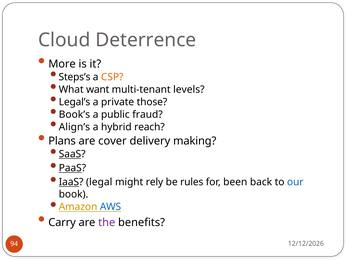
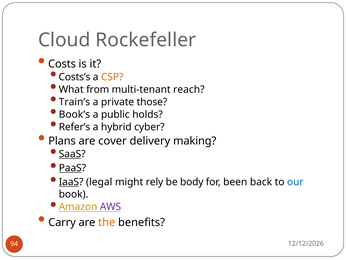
Deterrence: Deterrence -> Rockefeller (146, 40)
More: More -> Costs (62, 64)
Steps’s: Steps’s -> Costs’s (75, 77)
want: want -> from (98, 89)
levels: levels -> reach (189, 89)
Legal’s: Legal’s -> Train’s (74, 102)
fraud: fraud -> holds (148, 114)
Align’s: Align’s -> Refer’s (75, 127)
reach: reach -> cyber (149, 127)
rules: rules -> body (192, 182)
AWS colour: blue -> purple (110, 206)
the colour: purple -> orange (107, 222)
